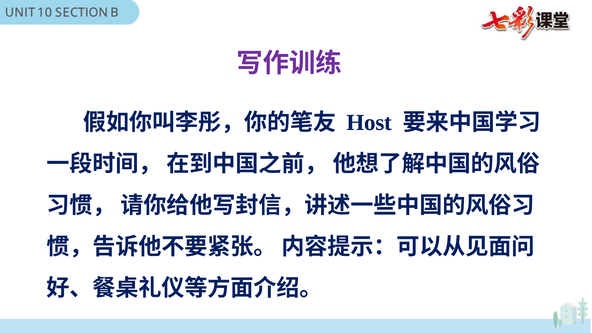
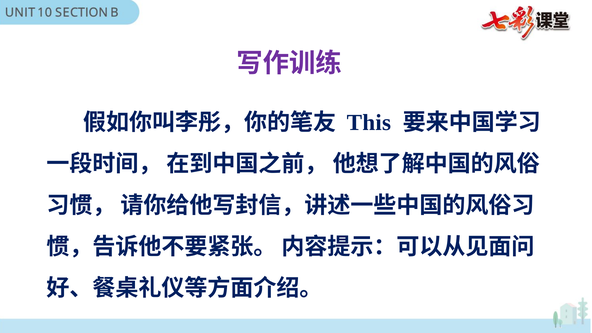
Host: Host -> This (369, 123)
